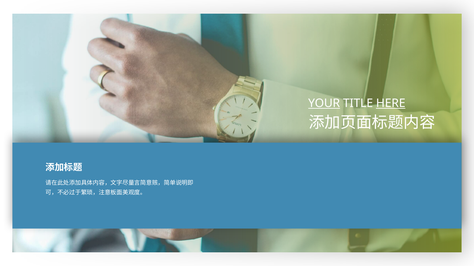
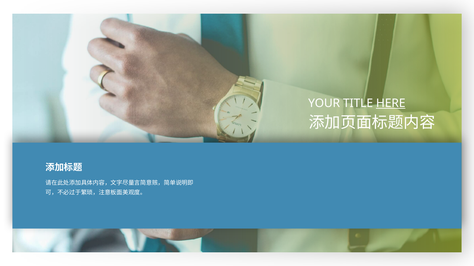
YOUR underline: present -> none (324, 103)
